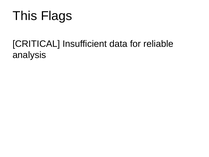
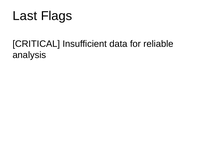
This: This -> Last (25, 16)
